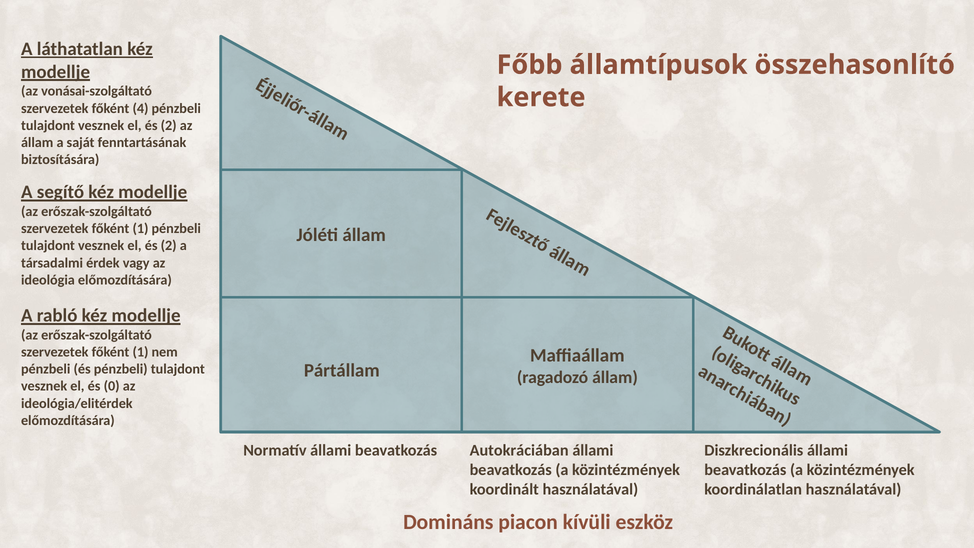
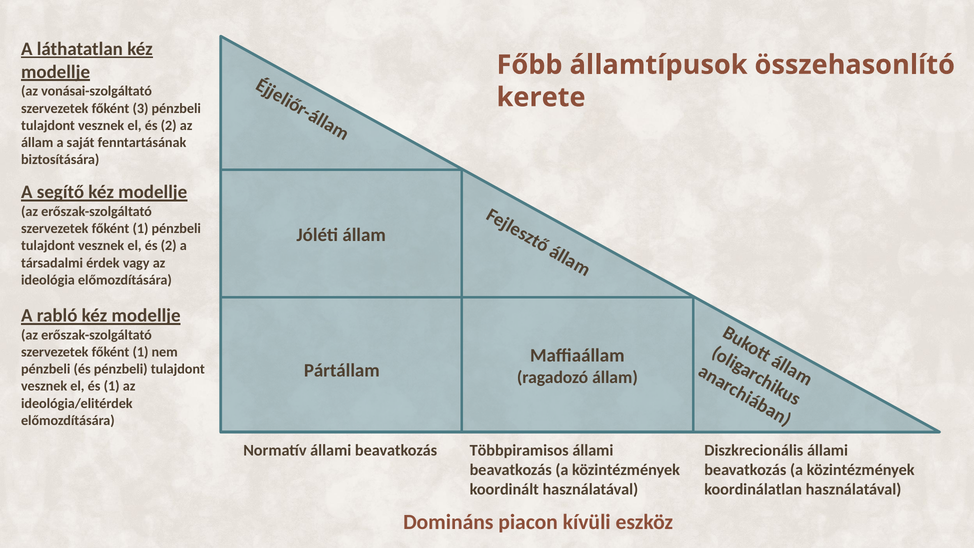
4: 4 -> 3 (140, 108)
és 0: 0 -> 1 (112, 386)
Autokráciában: Autokráciában -> Többpiramisos (519, 451)
